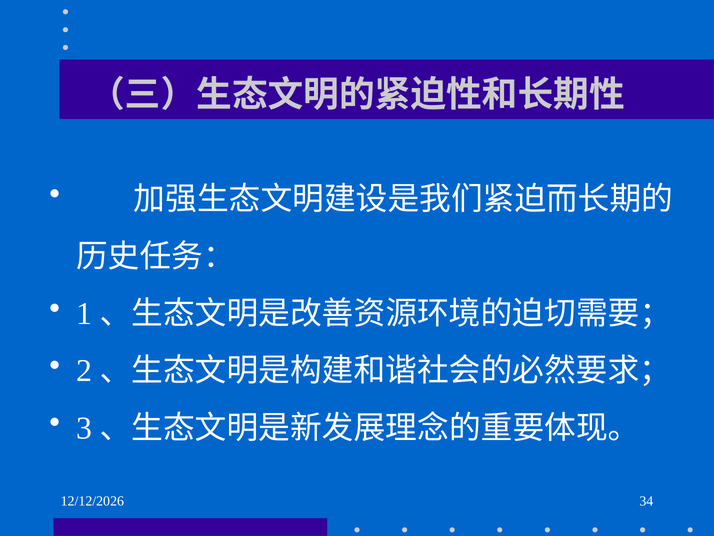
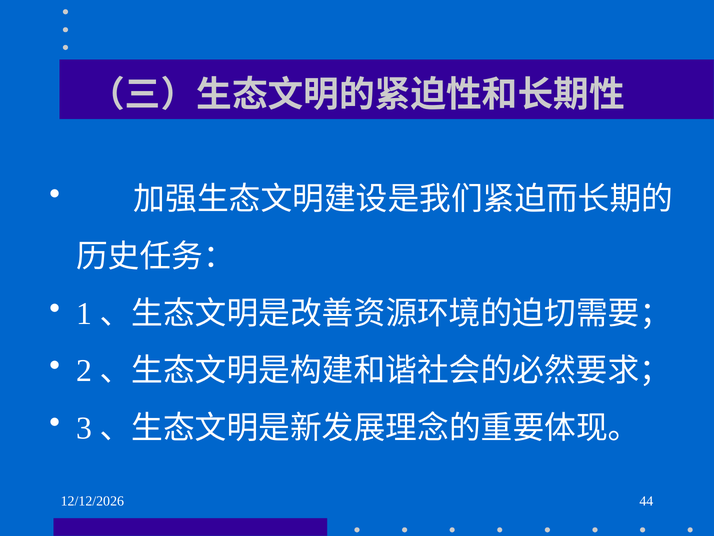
34: 34 -> 44 (646, 501)
